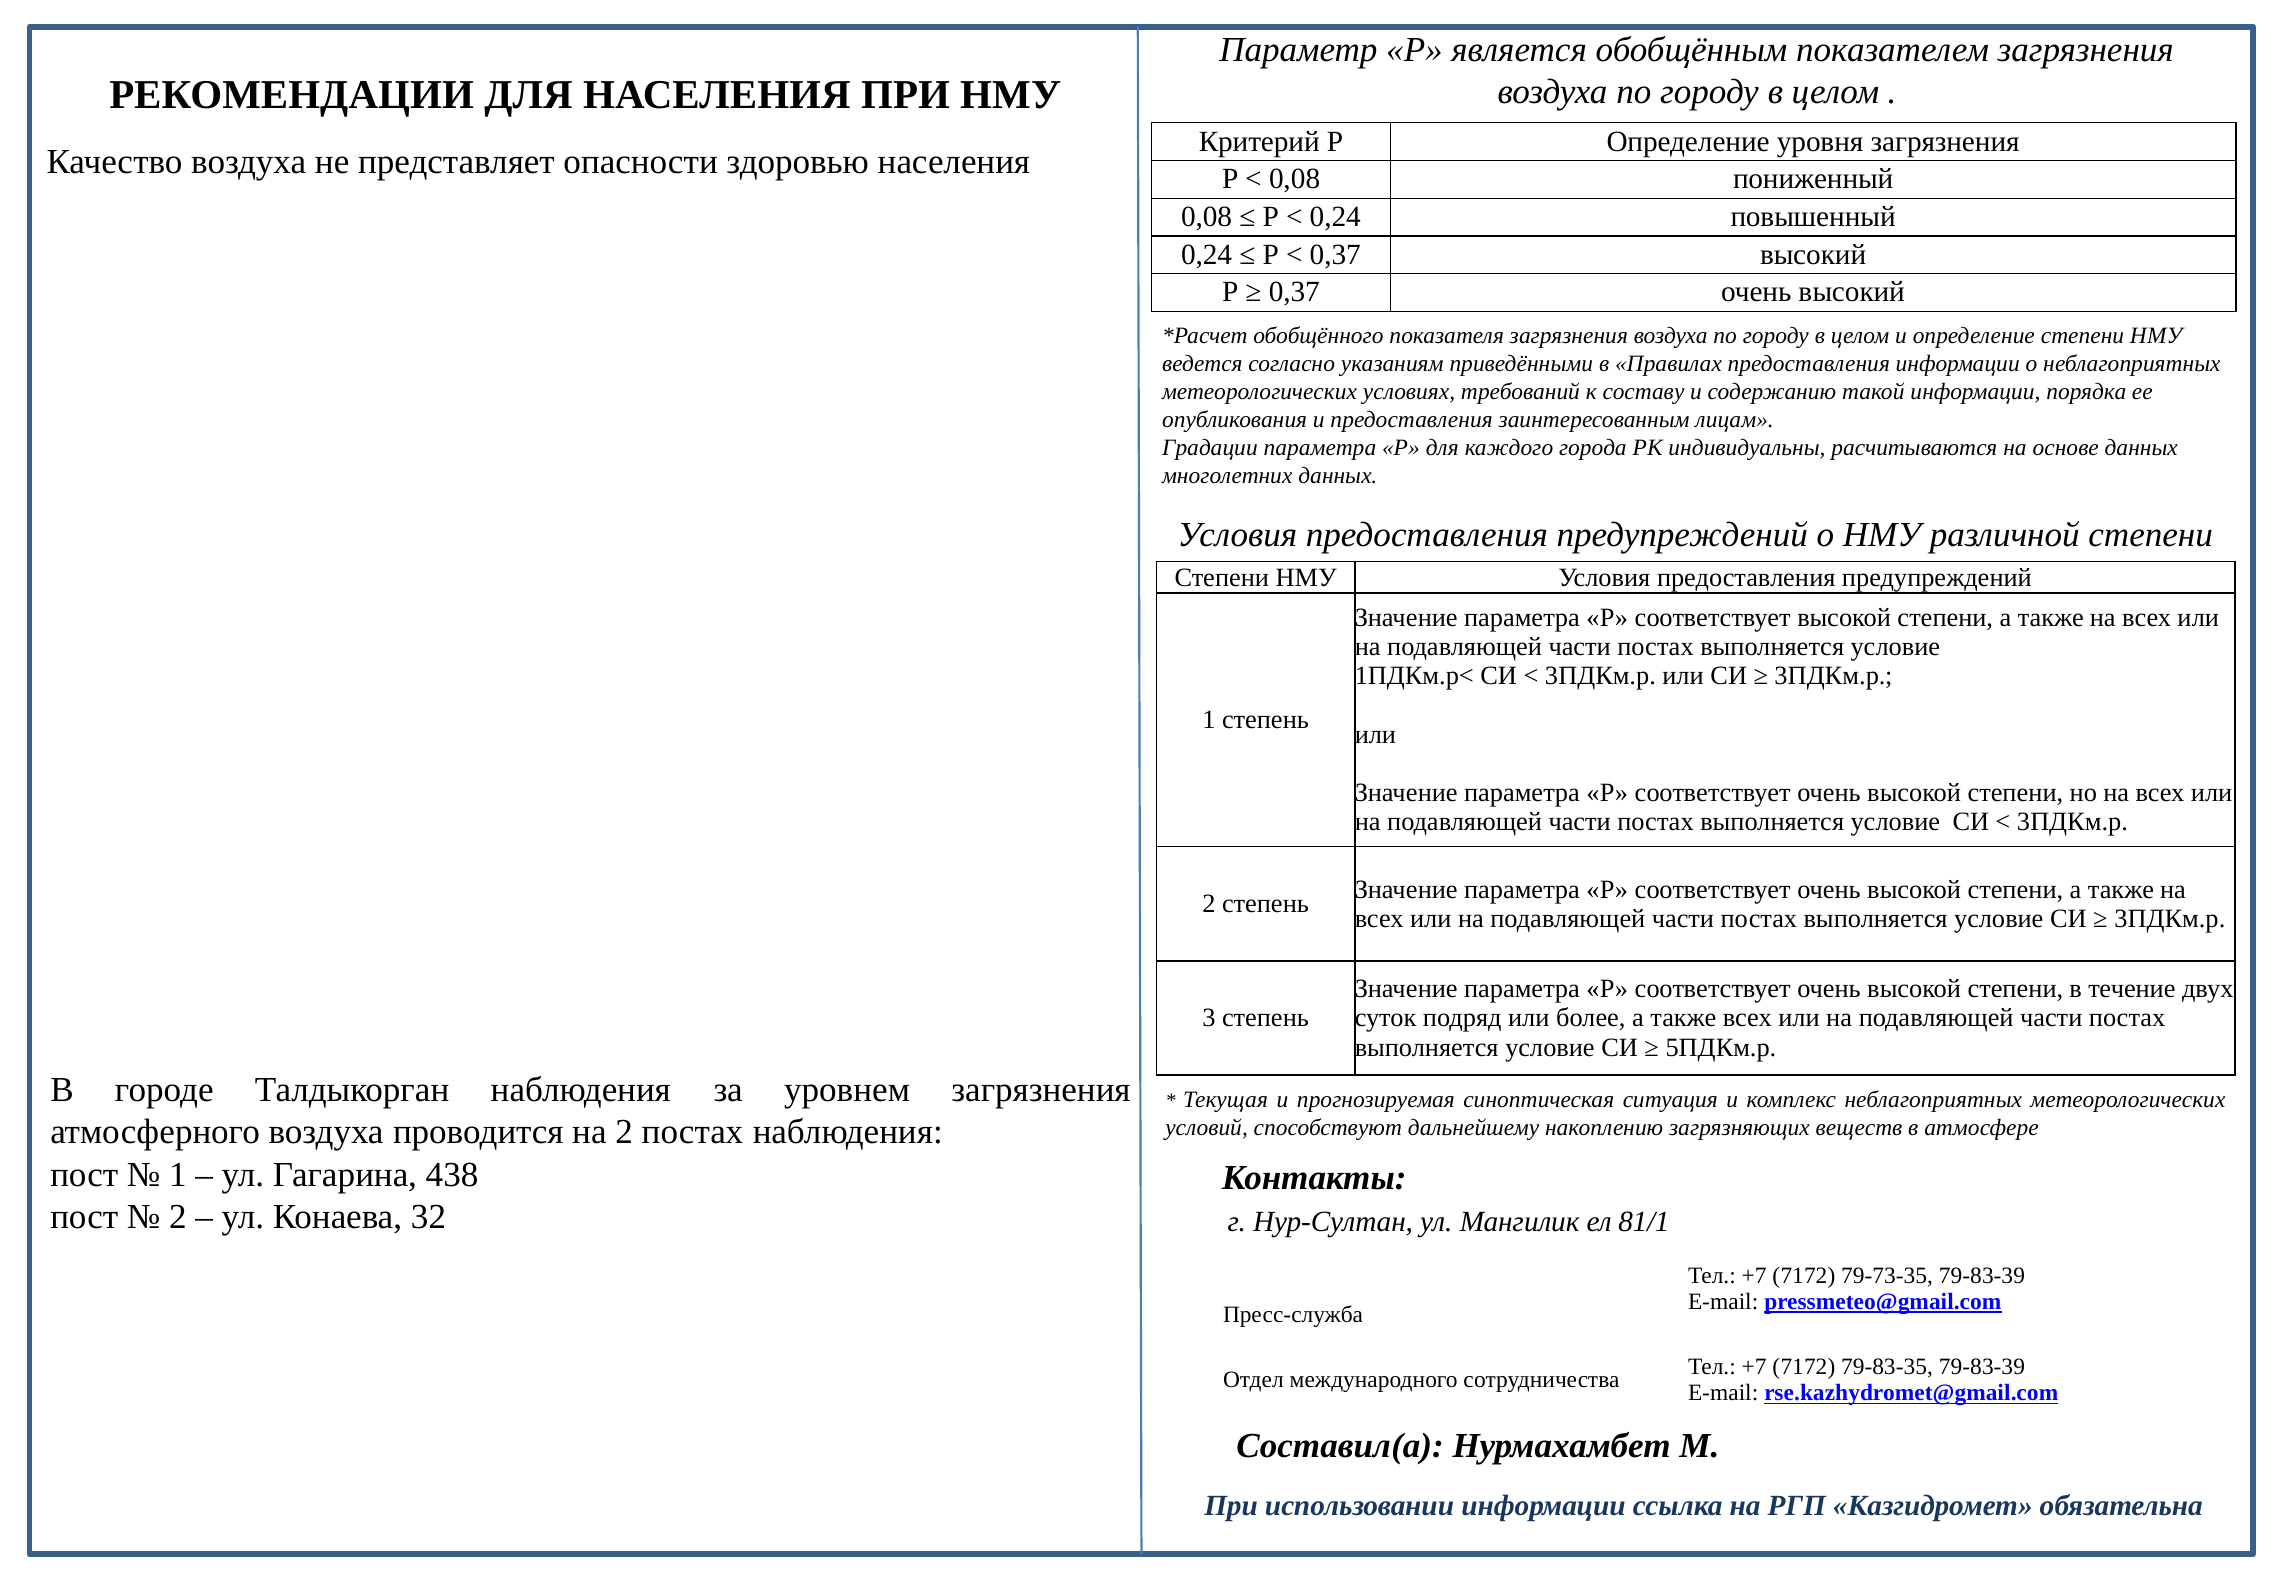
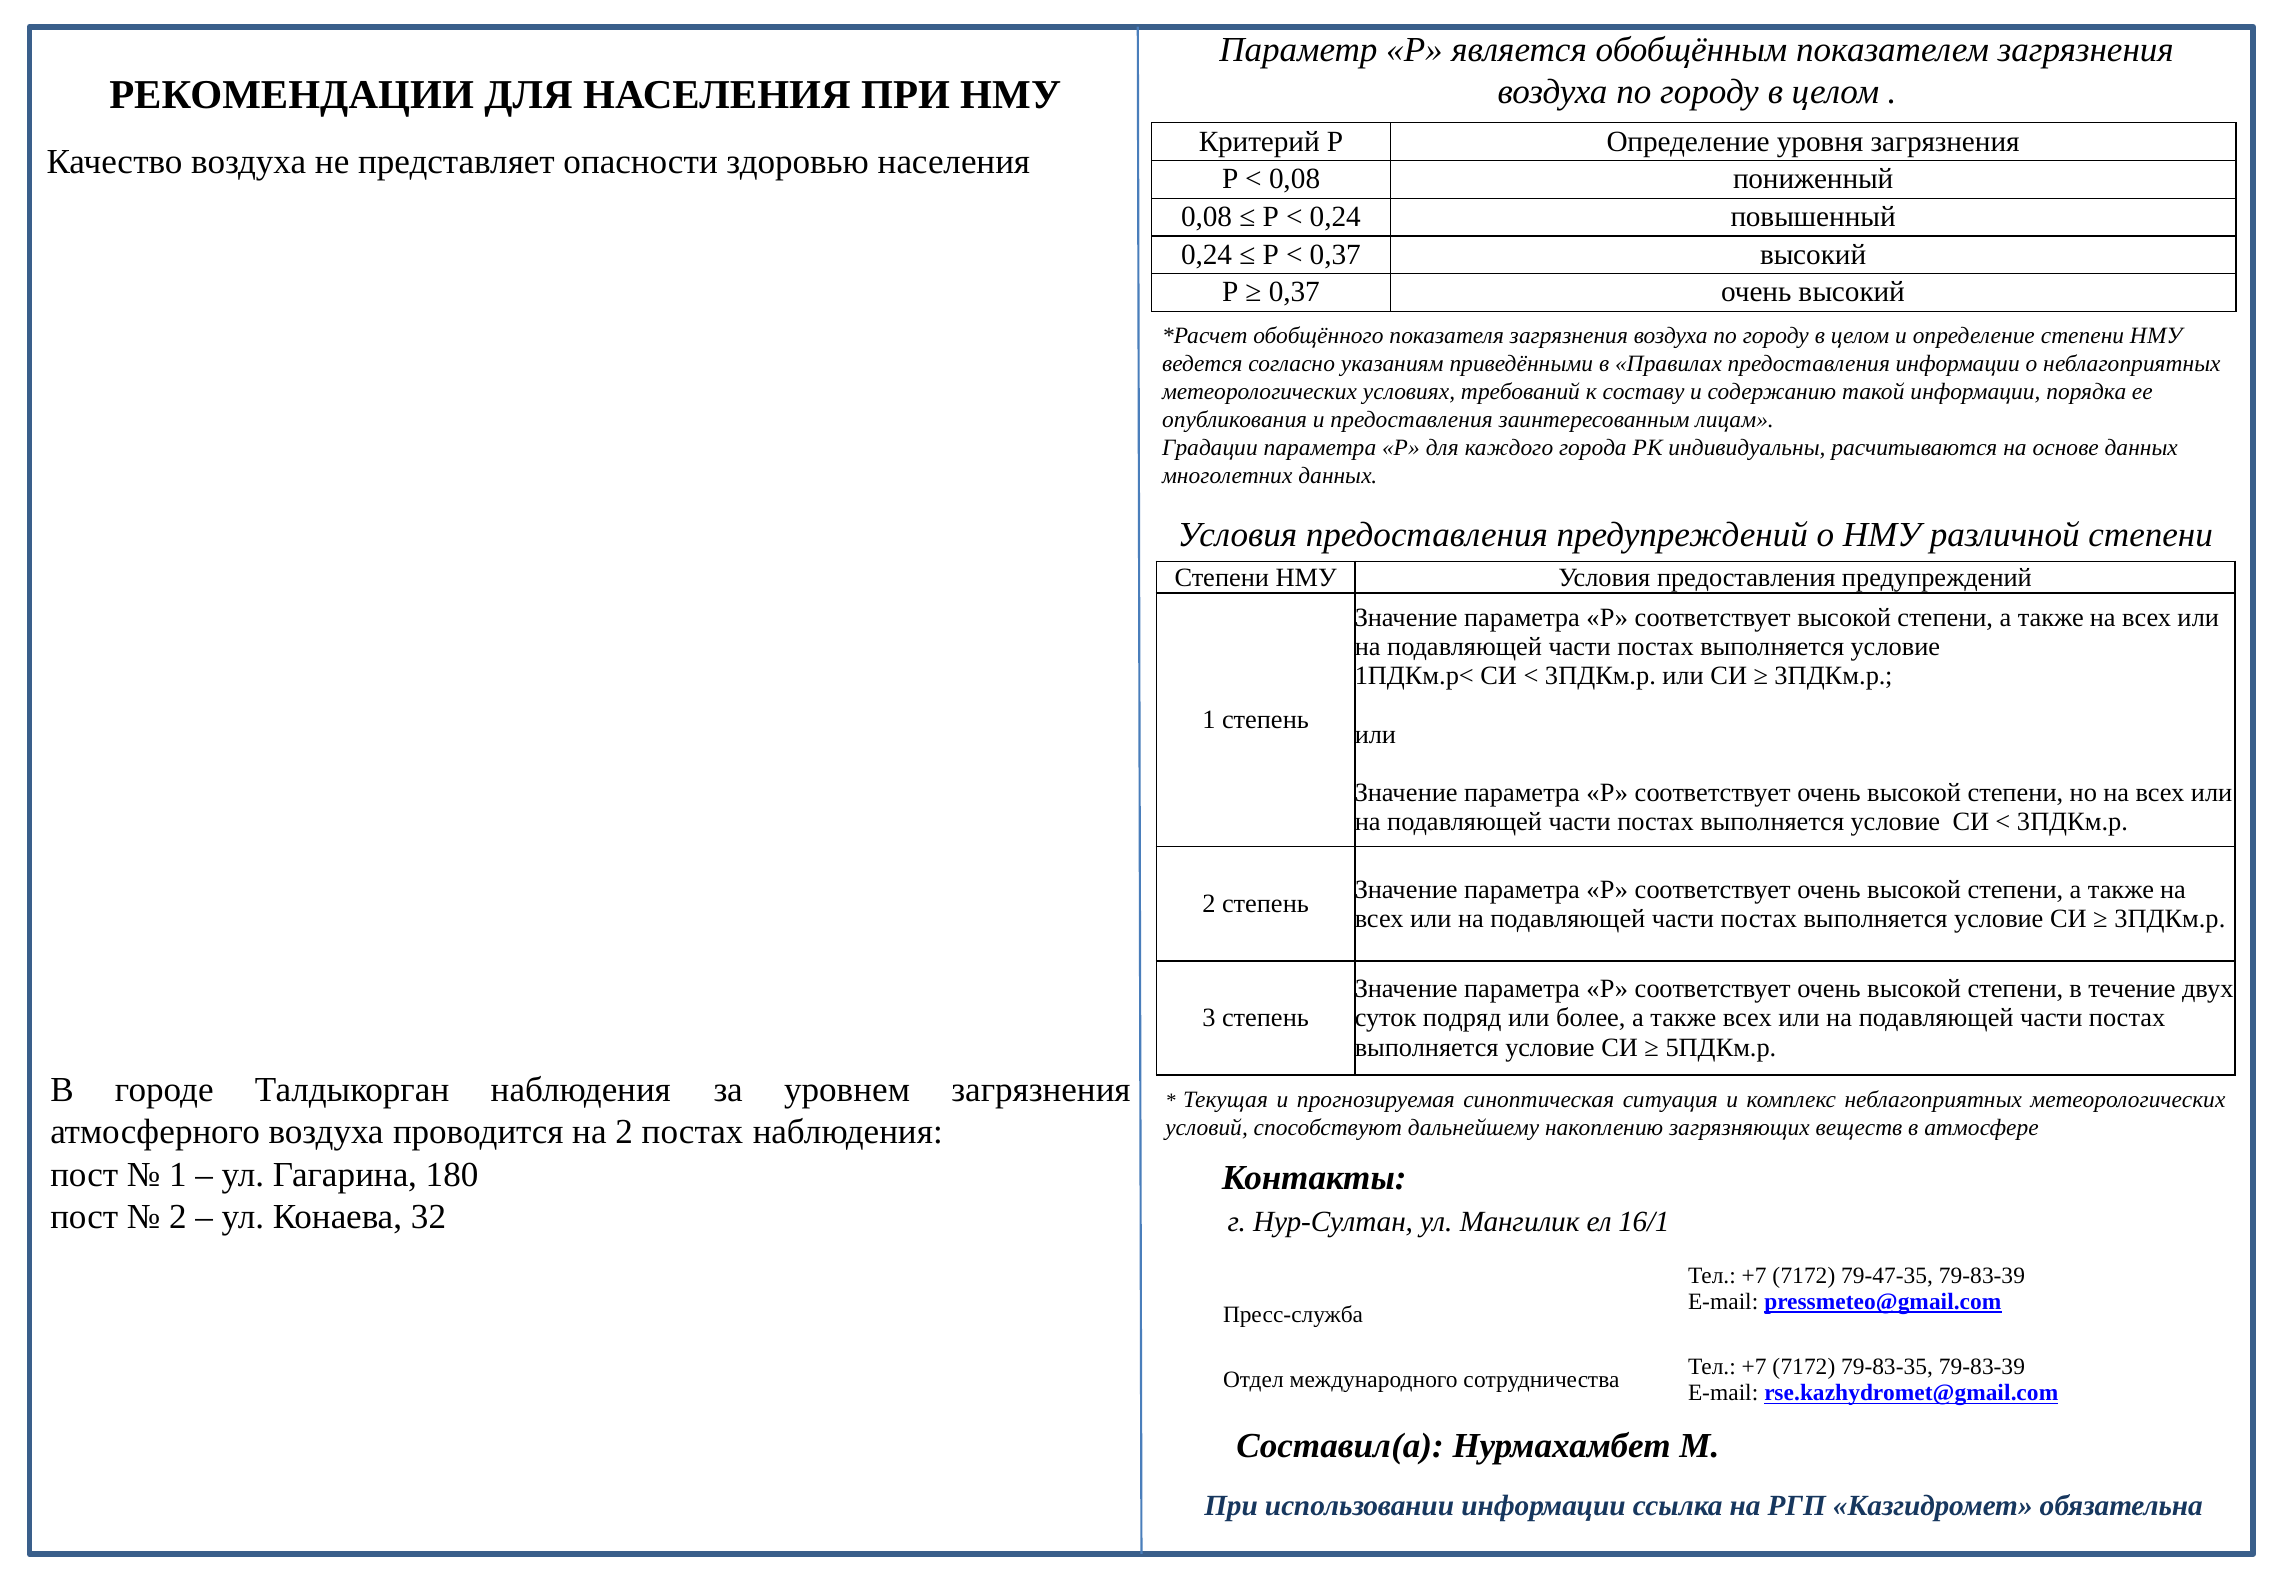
438: 438 -> 180 (452, 1174)
81/1: 81/1 -> 16/1 (1644, 1222)
79-73-35: 79-73-35 -> 79-47-35 (1887, 1275)
